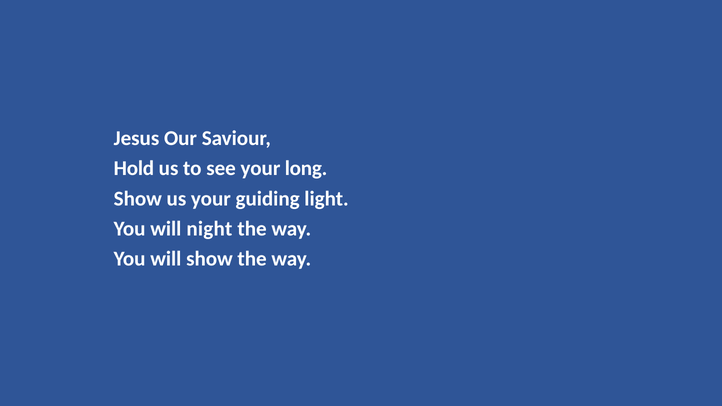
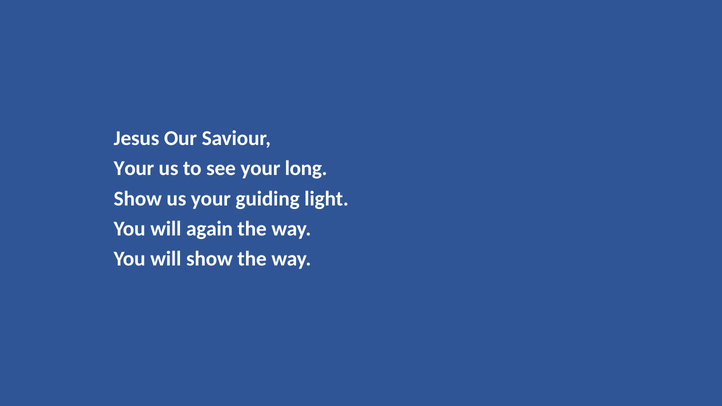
Hold: Hold -> Your (134, 168)
night: night -> again (210, 229)
